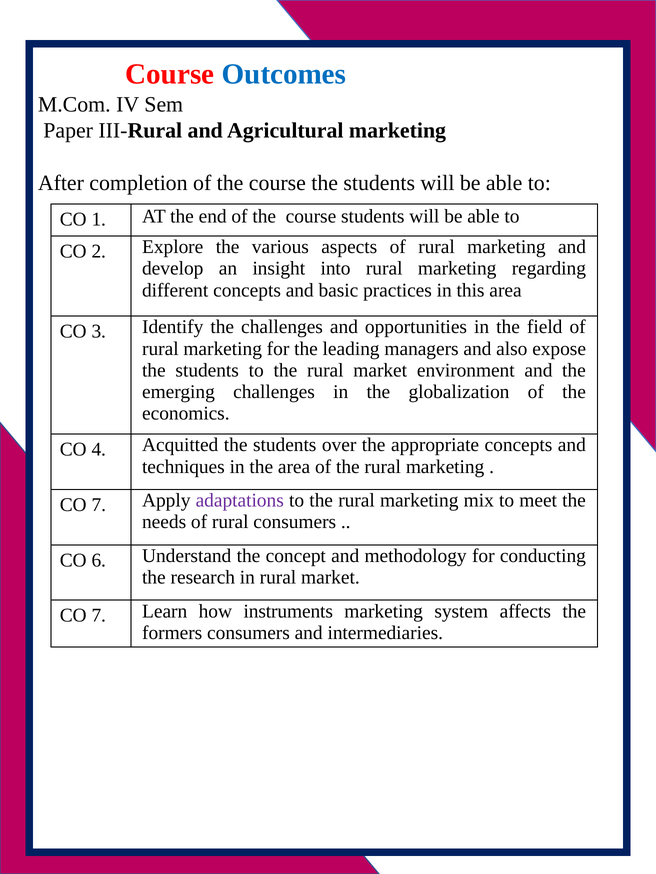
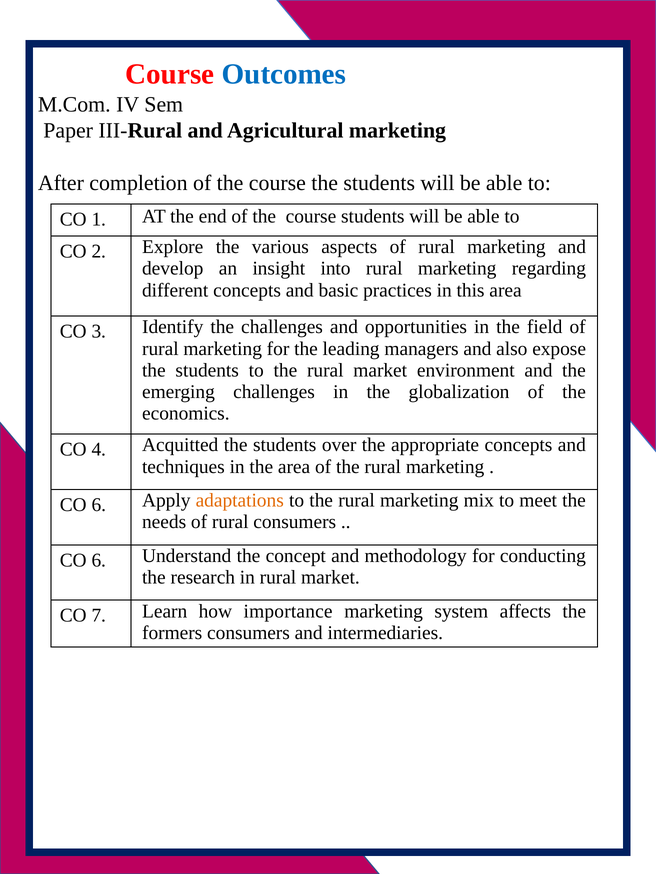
7: 7 -> 6 (99, 505)
adaptations colour: purple -> orange (240, 501)
instruments: instruments -> importance (288, 612)
